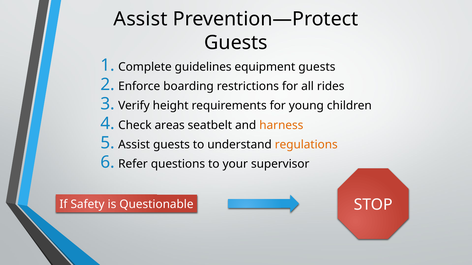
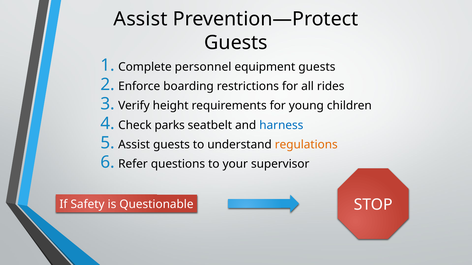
guidelines: guidelines -> personnel (203, 67)
areas: areas -> parks (170, 125)
harness colour: orange -> blue (281, 125)
